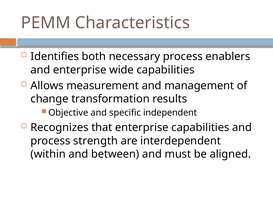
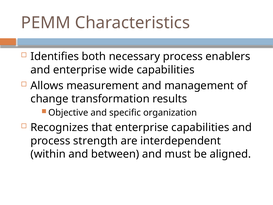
independent: independent -> organization (170, 113)
